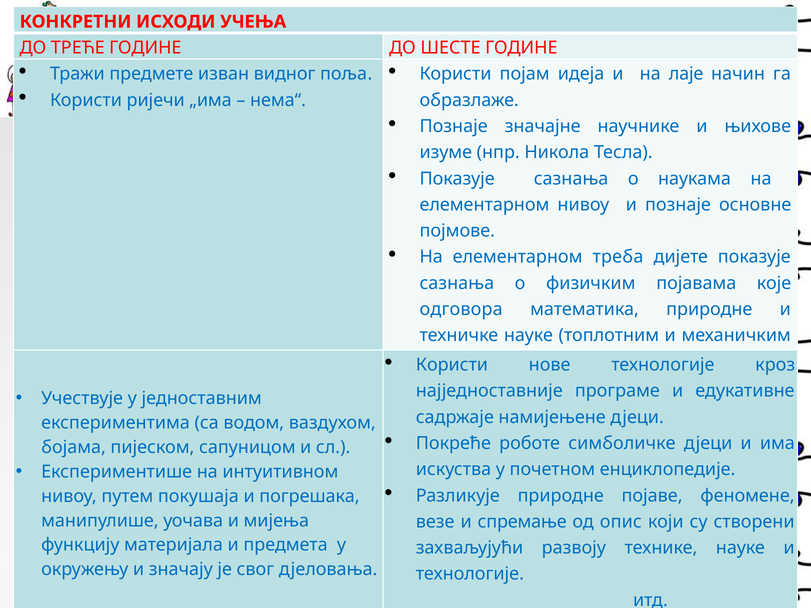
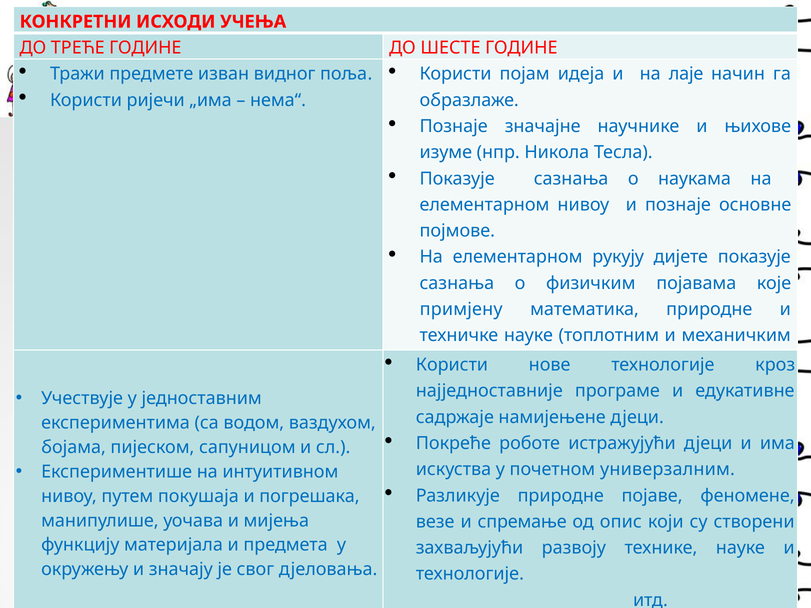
треба: треба -> рукују (618, 257)
одговора: одговора -> примјену (461, 309)
симболичке: симболичке -> истражујући (622, 443)
енциклопедије: енциклопедије -> универзалним (667, 470)
